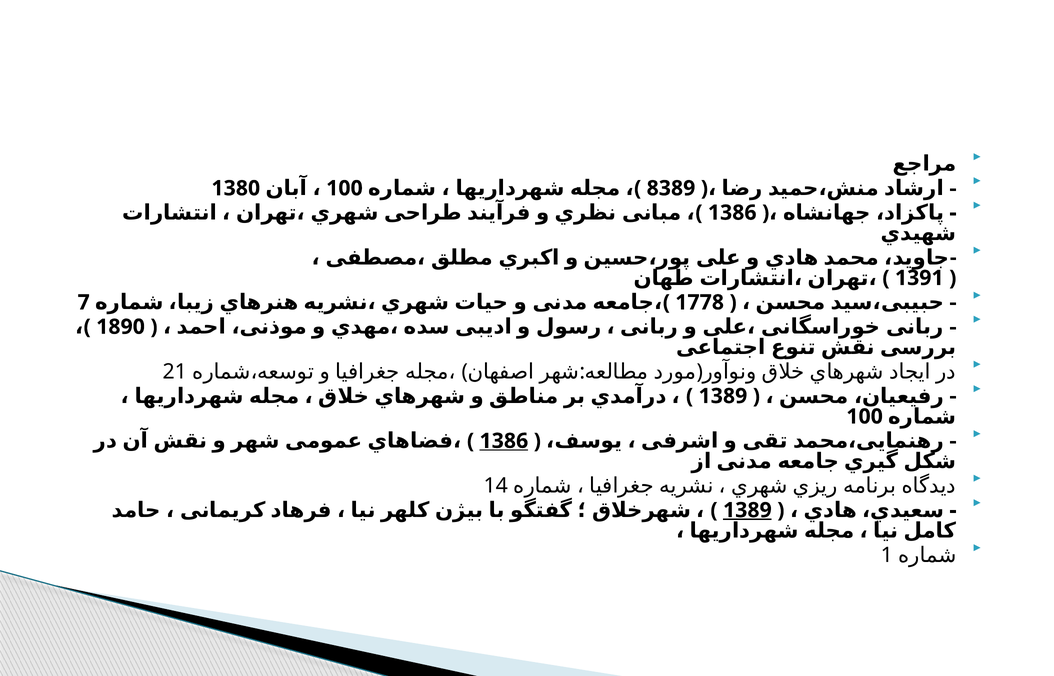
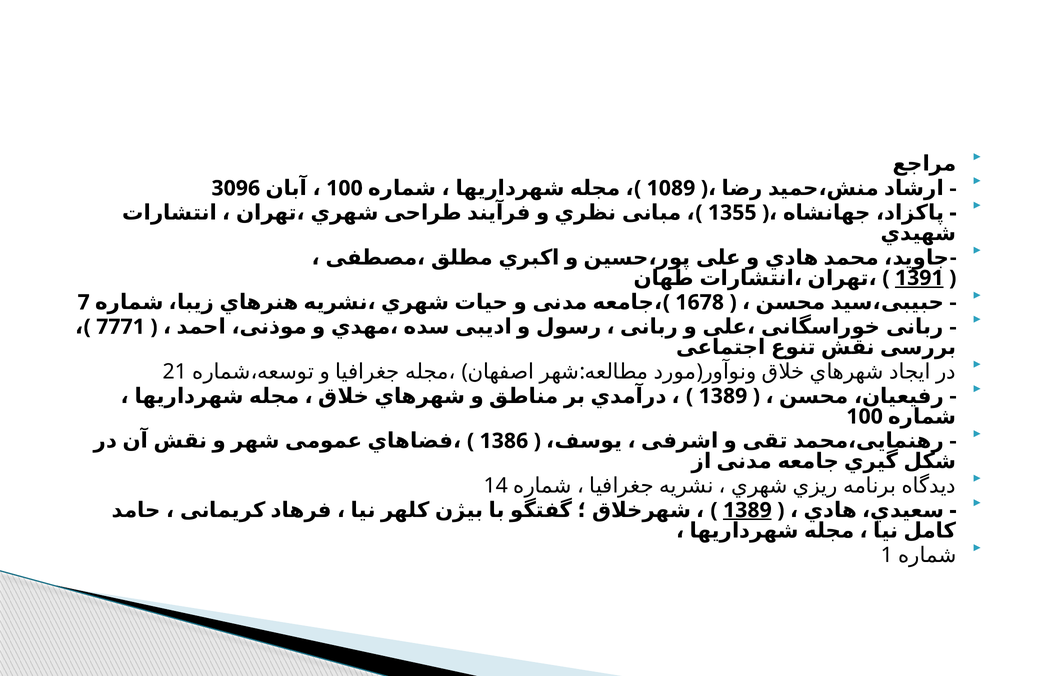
1380: 1380 -> 3096 (236, 188)
8389: 8389 -> 1089 (671, 188)
1386: 1386 -> 1355 (732, 213)
1391 underline: none -> present (919, 278)
1778: 1778 -> 1678 (700, 302)
1890: 1890 -> 7771 (121, 327)
1386 underline: present -> none (504, 441)
